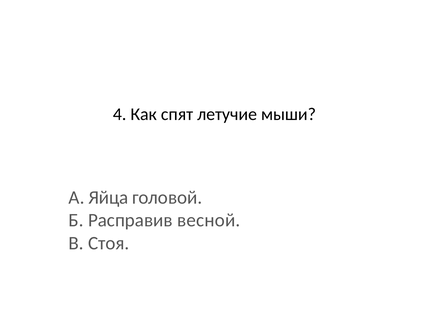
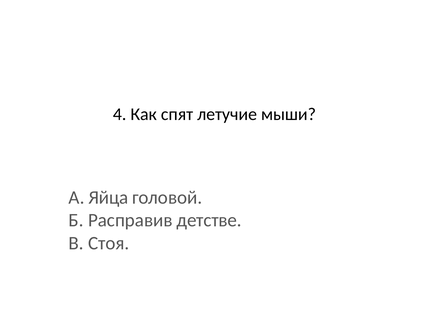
весной: весной -> детстве (209, 220)
